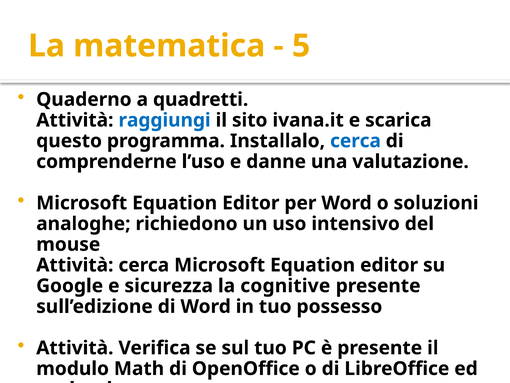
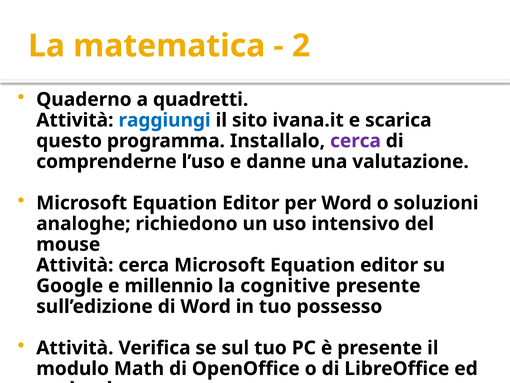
5: 5 -> 2 (301, 46)
cerca colour: blue -> purple (355, 141)
sicurezza: sicurezza -> millennio (169, 285)
